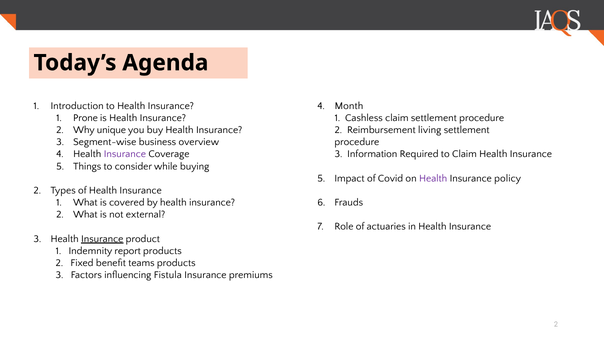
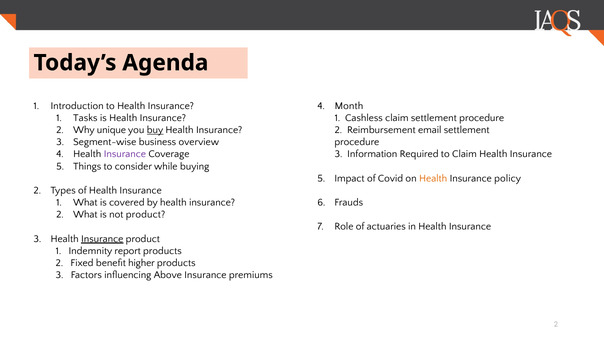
Prone: Prone -> Tasks (85, 118)
buy underline: none -> present (155, 130)
living: living -> email (430, 130)
Health colour: purple -> orange (433, 178)
not external: external -> product (146, 214)
teams: teams -> higher (142, 263)
Fistula: Fistula -> Above (168, 275)
